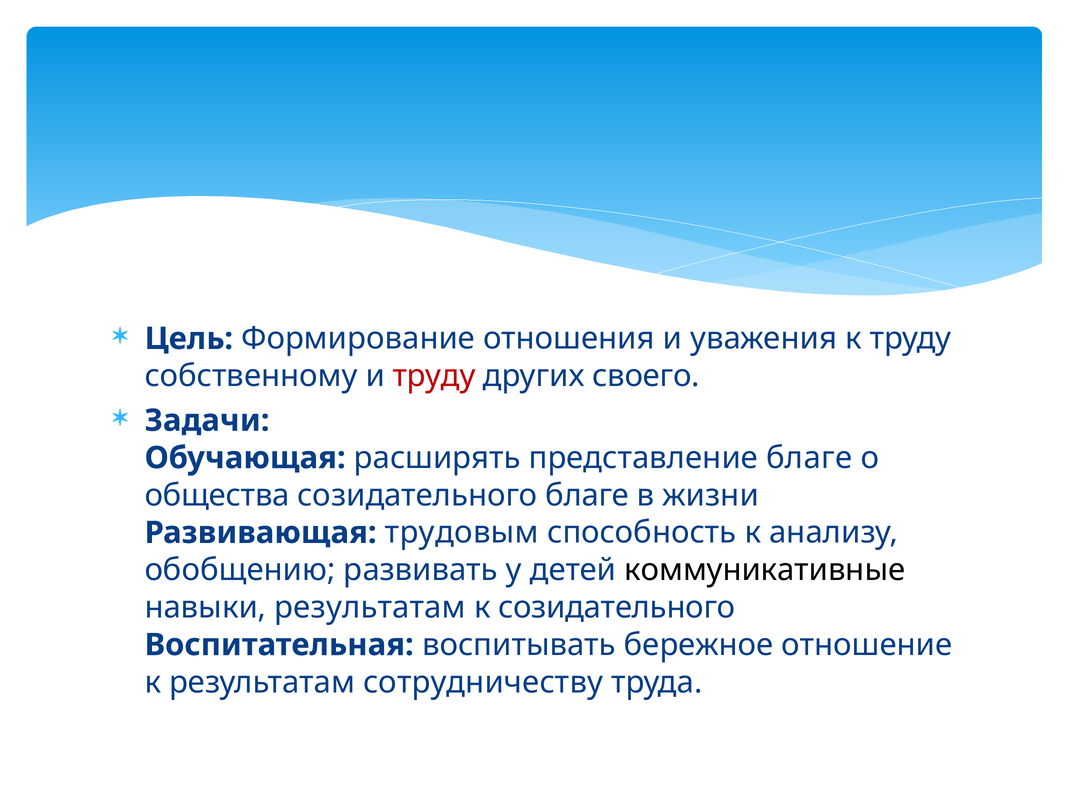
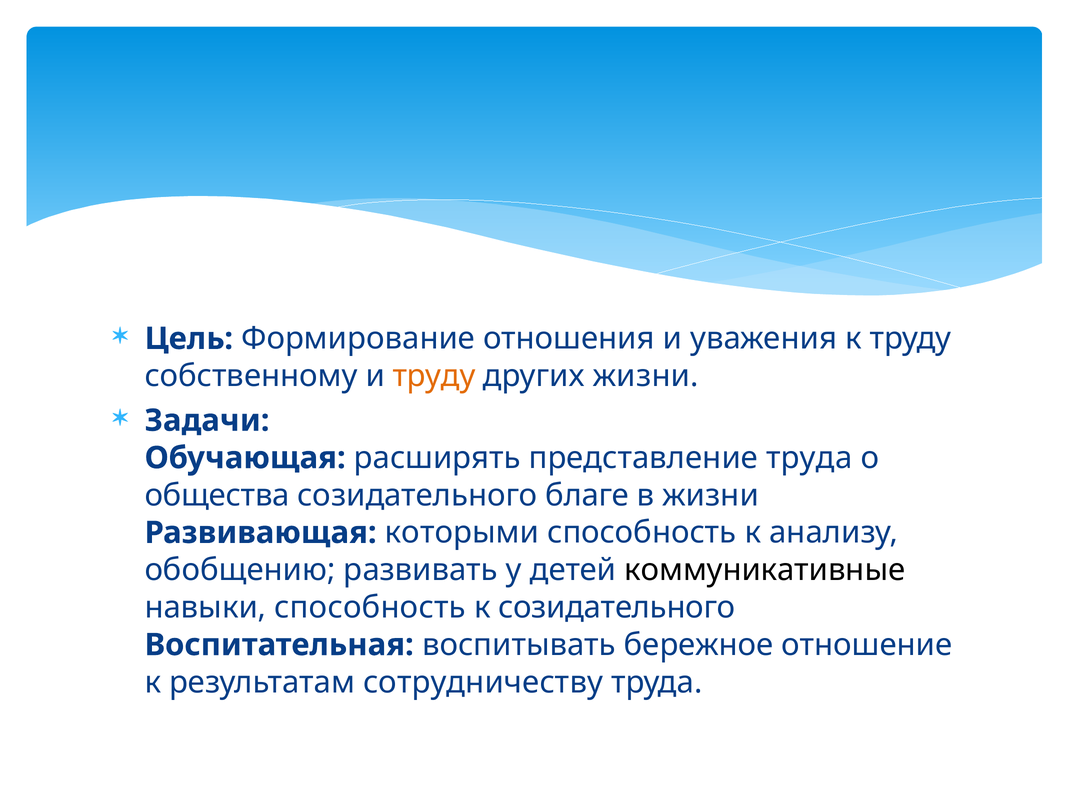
труду colour: red -> orange (434, 376)
других своего: своего -> жизни (646, 376)
представление благе: благе -> труда (809, 458)
трудовым: трудовым -> которыми (462, 533)
навыки результатам: результатам -> способность (370, 607)
